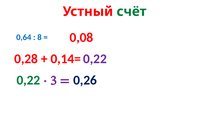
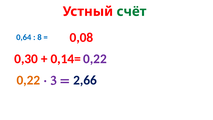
0,28: 0,28 -> 0,30 (26, 59)
0,22 colour: green -> orange (28, 80)
0,26: 0,26 -> 2,66 (85, 80)
